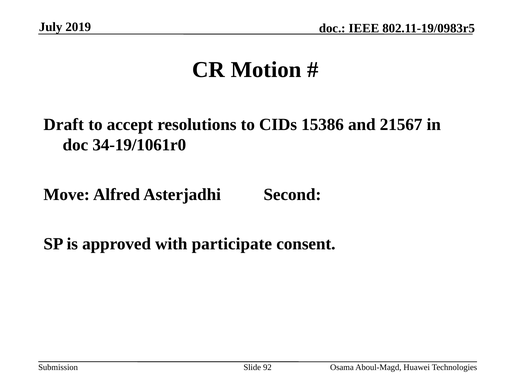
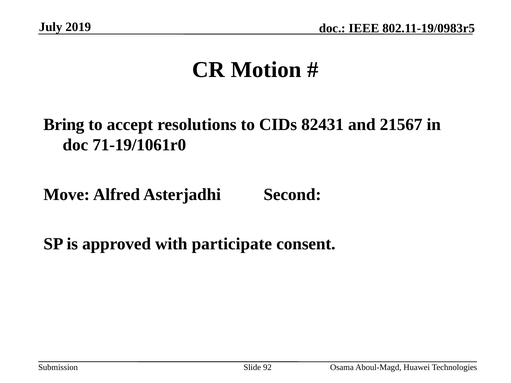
Draft: Draft -> Bring (64, 125)
15386: 15386 -> 82431 (323, 125)
34-19/1061r0: 34-19/1061r0 -> 71-19/1061r0 (139, 145)
